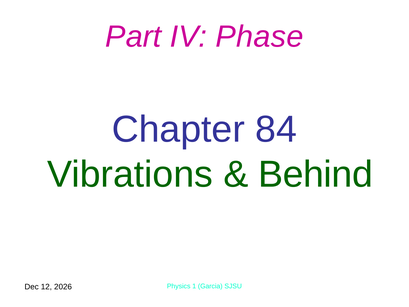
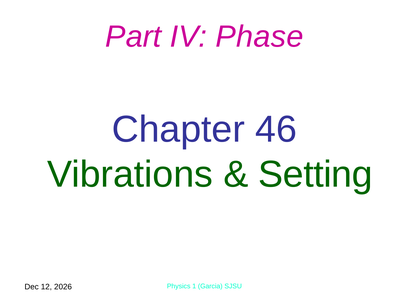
84: 84 -> 46 (276, 129)
Behind: Behind -> Setting (315, 174)
